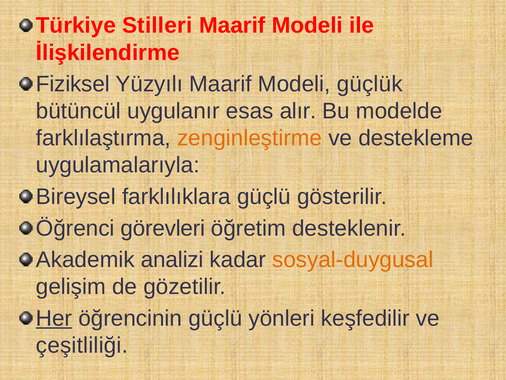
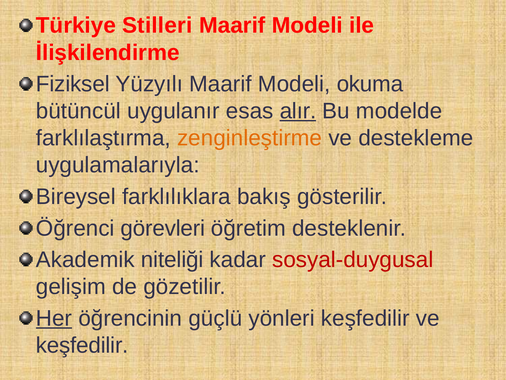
güçlük: güçlük -> okuma (370, 84)
alır underline: none -> present (298, 111)
farklılıklara güçlü: güçlü -> bakış (264, 196)
analizi: analizi -> niteliği (172, 259)
sosyal-duygusal colour: orange -> red (353, 259)
çeşitliliği: çeşitliliği -> keşfedilir (82, 345)
